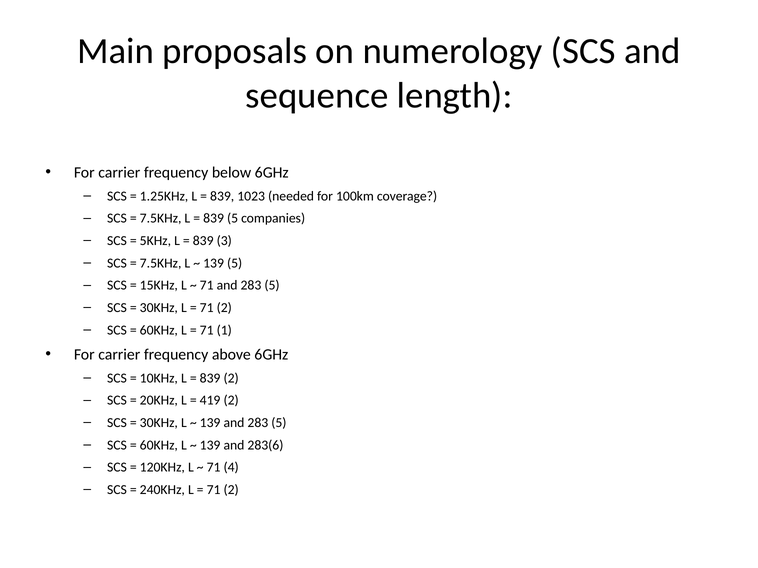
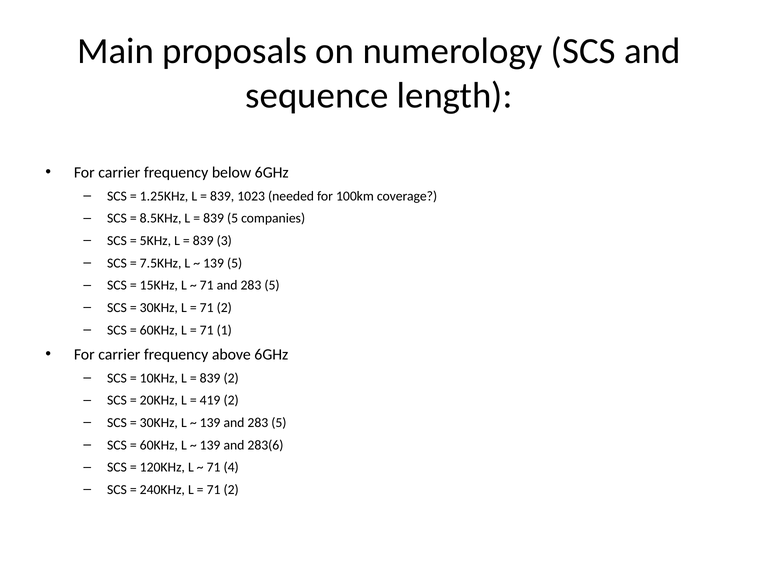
7.5KHz: 7.5KHz -> 8.5KHz (161, 219)
